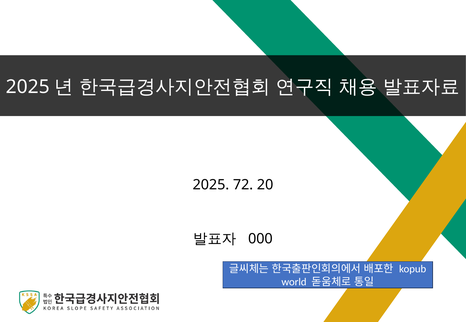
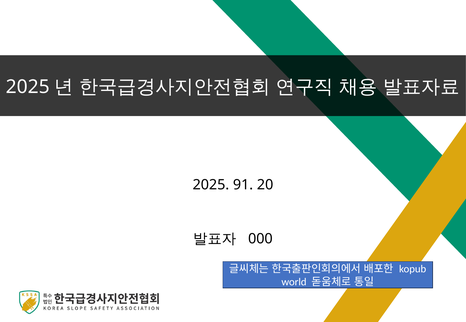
72: 72 -> 91 (243, 185)
